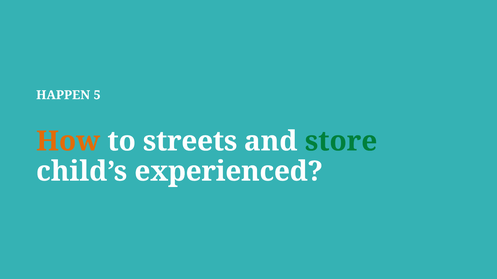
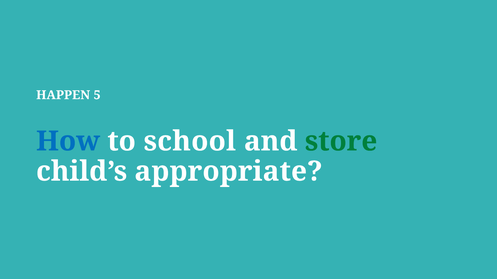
How colour: orange -> blue (68, 142)
streets: streets -> school (190, 142)
experienced: experienced -> appropriate (228, 172)
